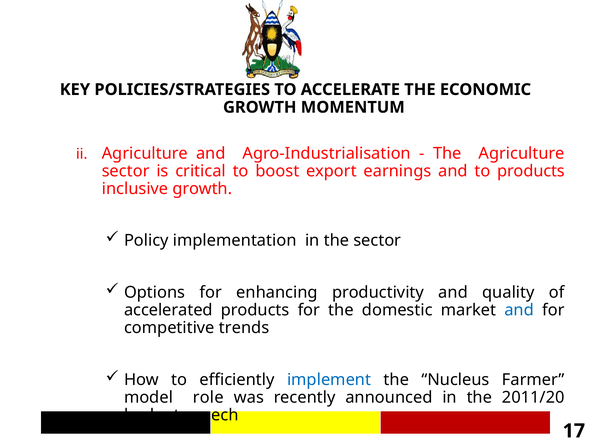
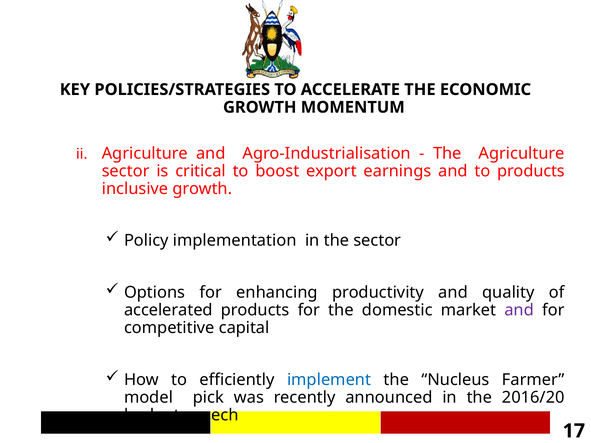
and colour: blue -> purple (519, 310)
trends: trends -> capital (244, 328)
role: role -> pick (208, 398)
2011/20: 2011/20 -> 2016/20 (533, 398)
